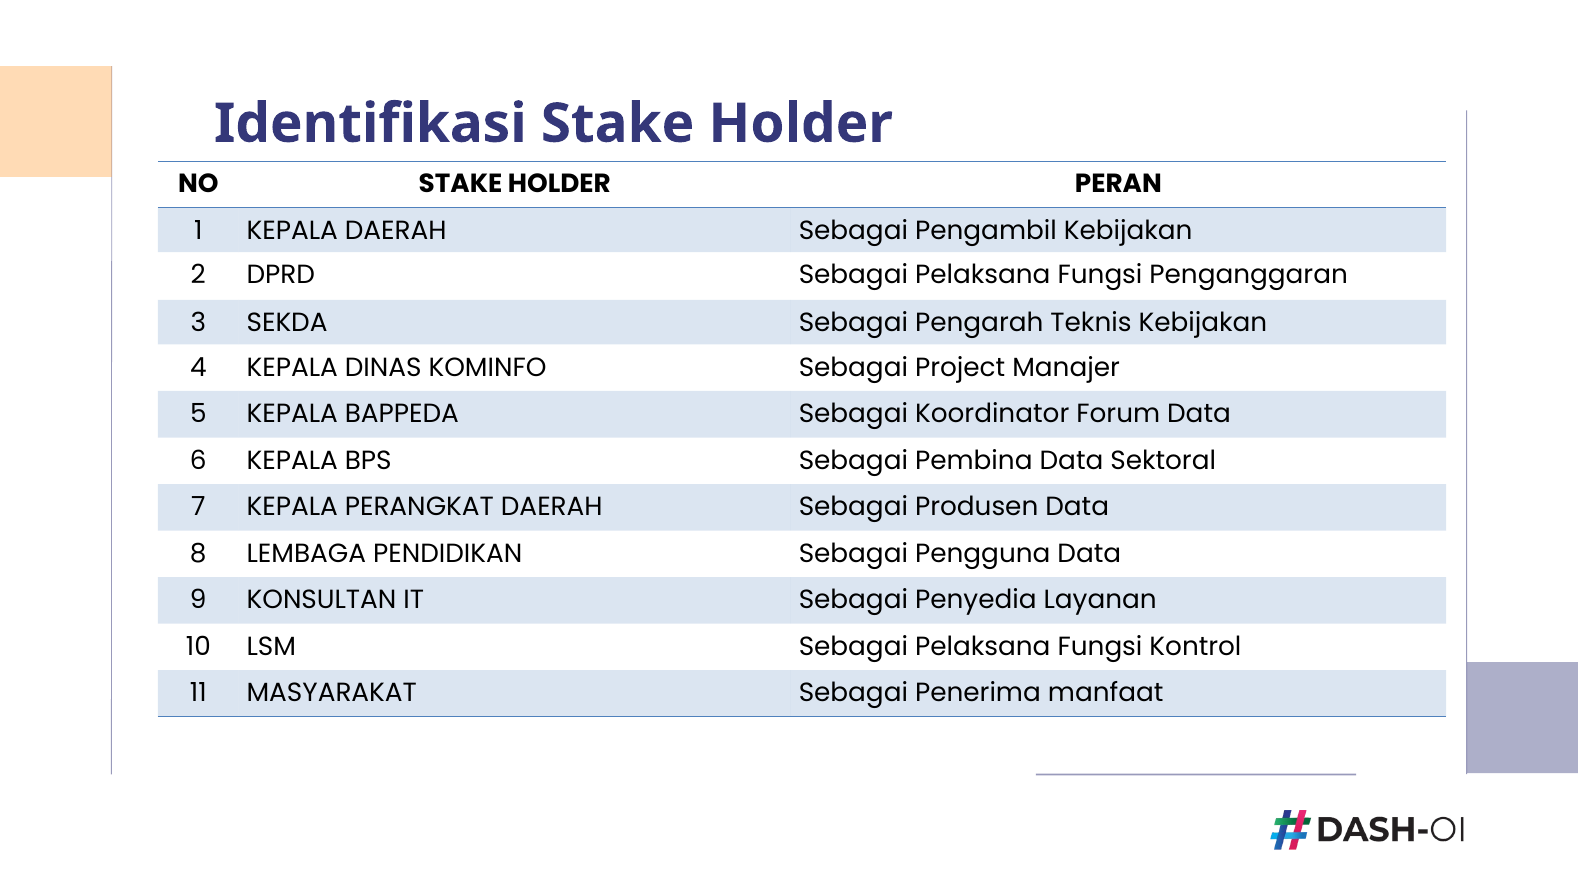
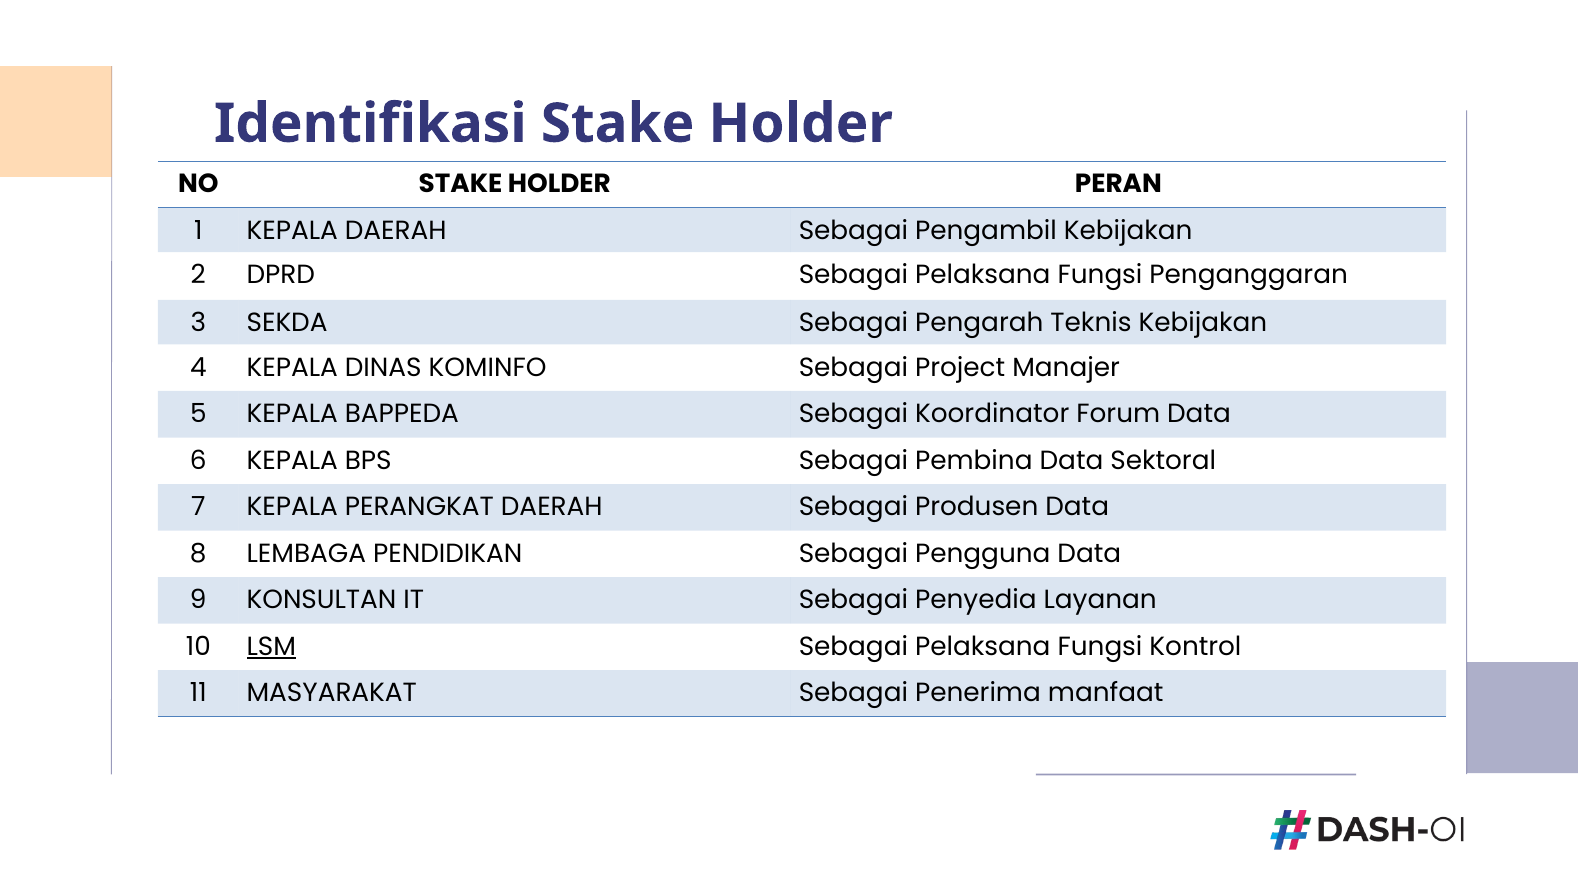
LSM underline: none -> present (271, 647)
